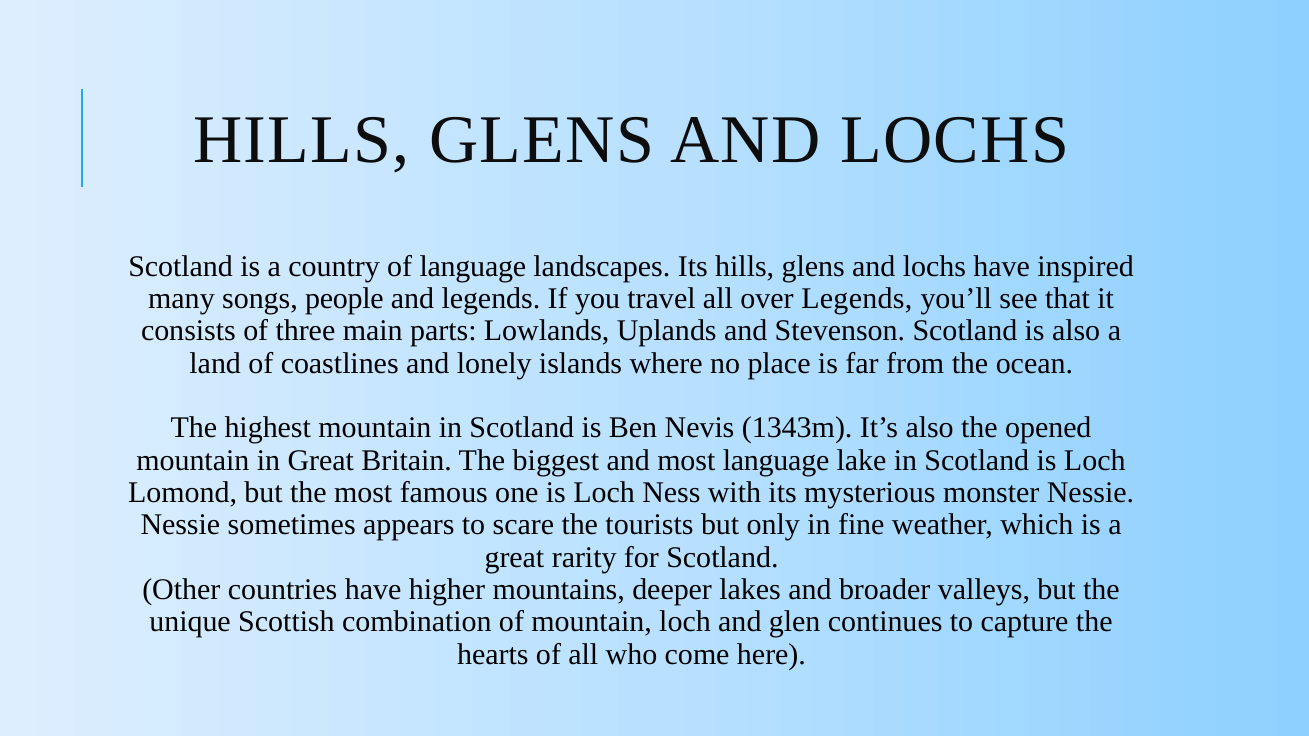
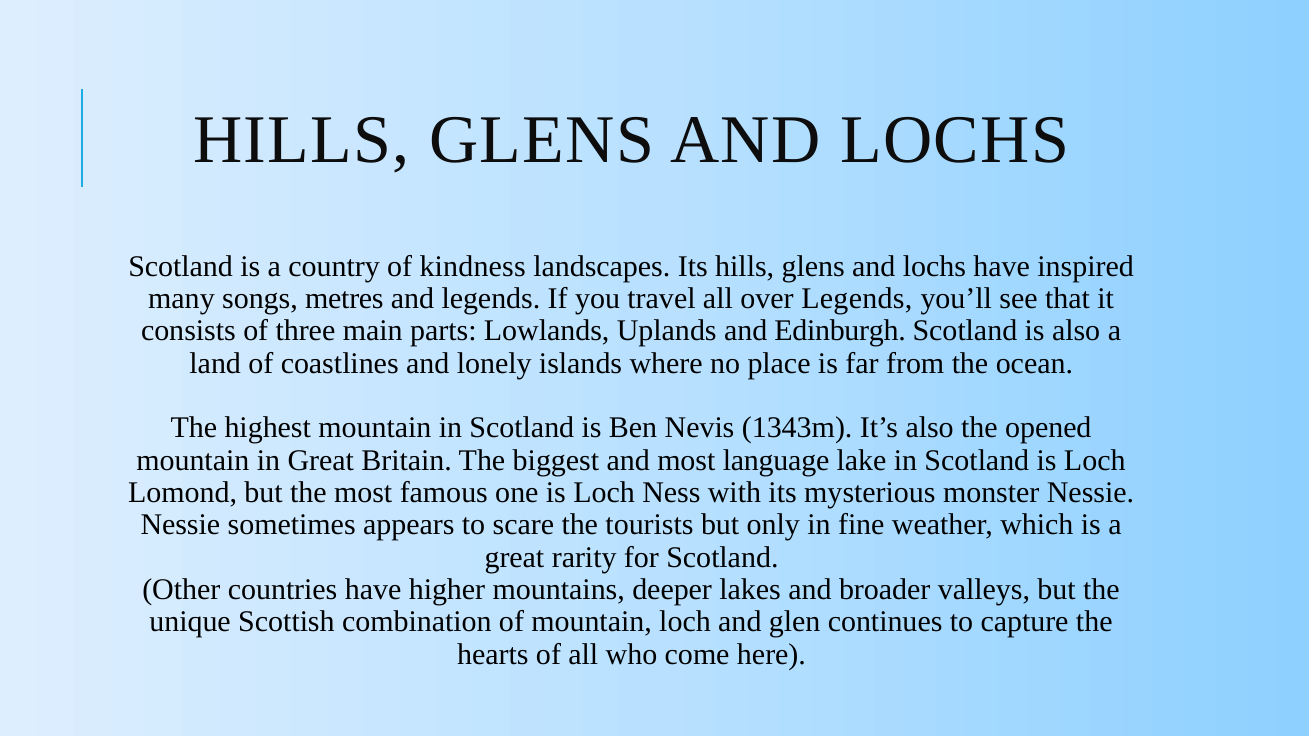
of language: language -> kindness (473, 266)
people: people -> metres (344, 299)
Stevenson: Stevenson -> Edinburgh (840, 331)
